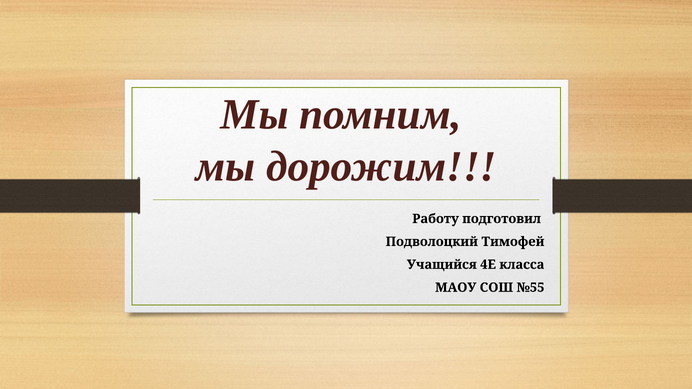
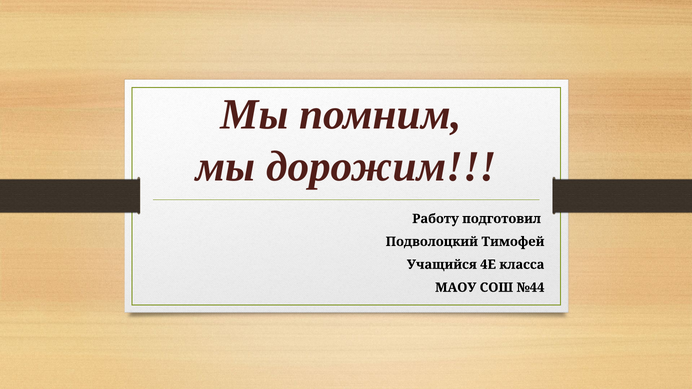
№55: №55 -> №44 (530, 288)
